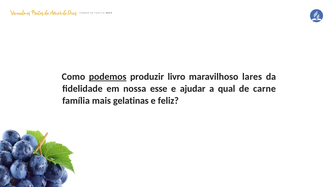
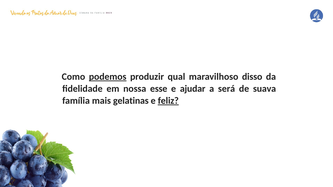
livro: livro -> qual (176, 77)
lares: lares -> disso (252, 77)
qual: qual -> será (227, 89)
carne: carne -> suava (265, 89)
feliz underline: none -> present (168, 101)
